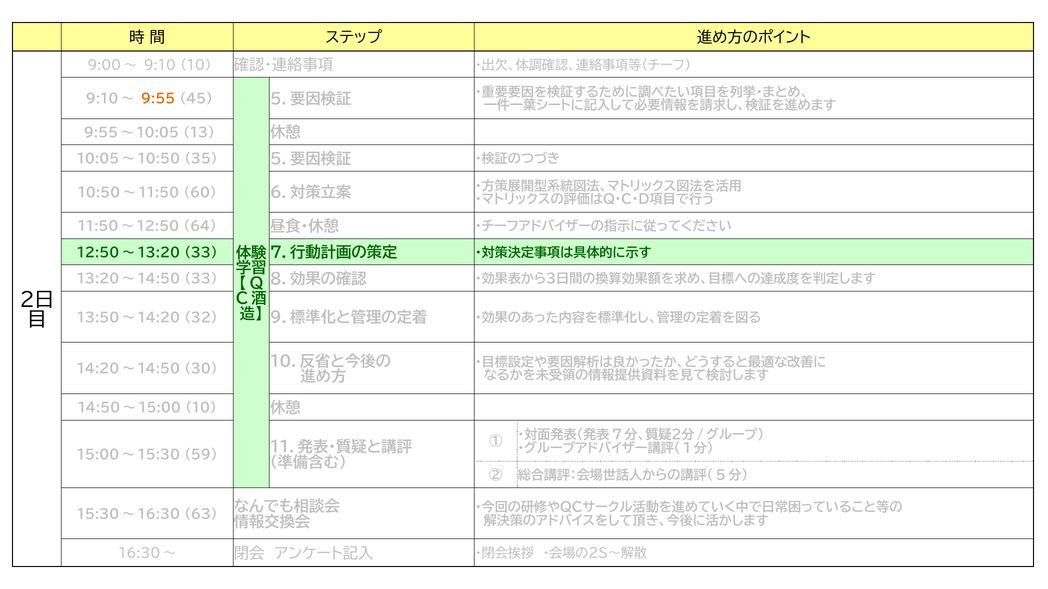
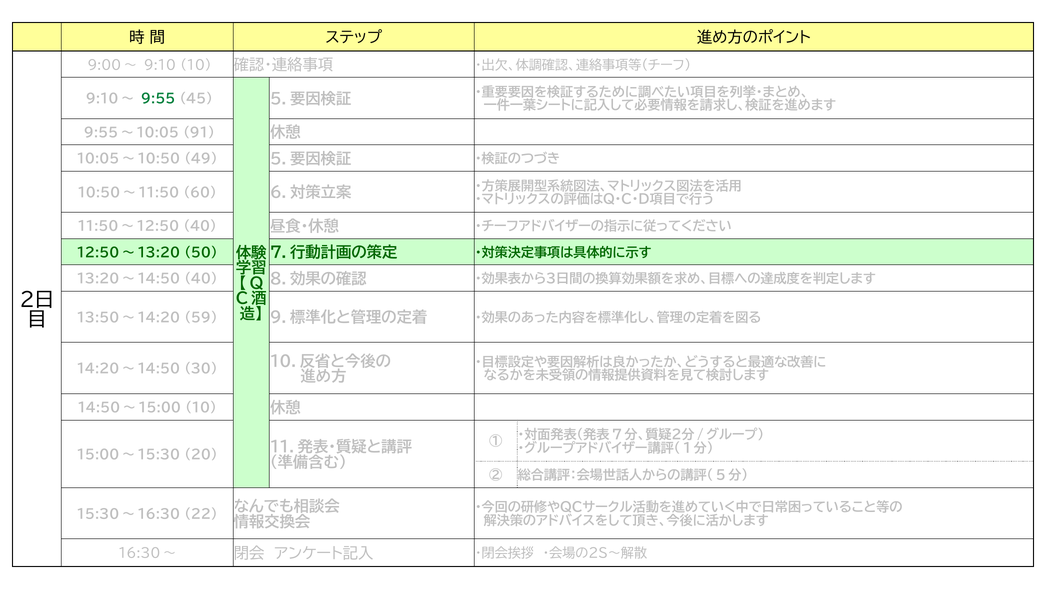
9:55 colour: orange -> green (158, 99)
13: 13 -> 91 (199, 133)
35: 35 -> 49 (201, 159)
11:50～12:50 64: 64 -> 40 (200, 227)
12:50～13:20 33: 33 -> 50 (201, 253)
13:20～14:50 33: 33 -> 40 (201, 279)
32: 32 -> 59 (201, 318)
59: 59 -> 20 (201, 455)
63: 63 -> 22 (201, 515)
